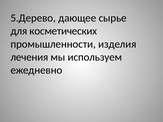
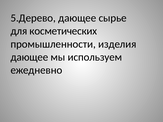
лечения: лечения -> дающее (29, 57)
